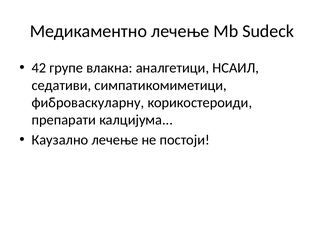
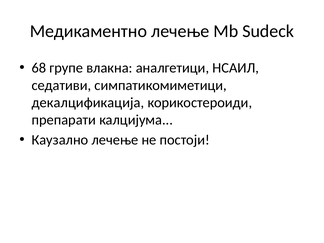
42: 42 -> 68 (39, 68)
фиброваскуларну: фиброваскуларну -> декалцификација (88, 103)
